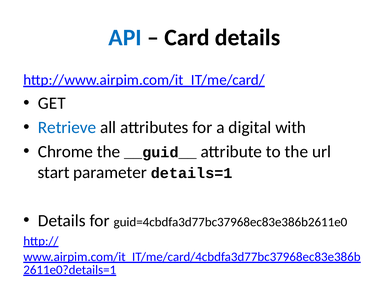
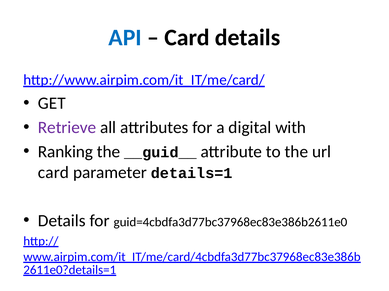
Retrieve colour: blue -> purple (67, 128)
Chrome: Chrome -> Ranking (65, 152)
start: start -> card (53, 173)
